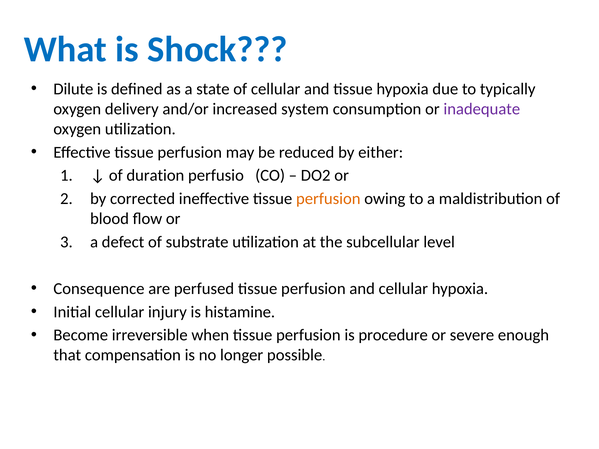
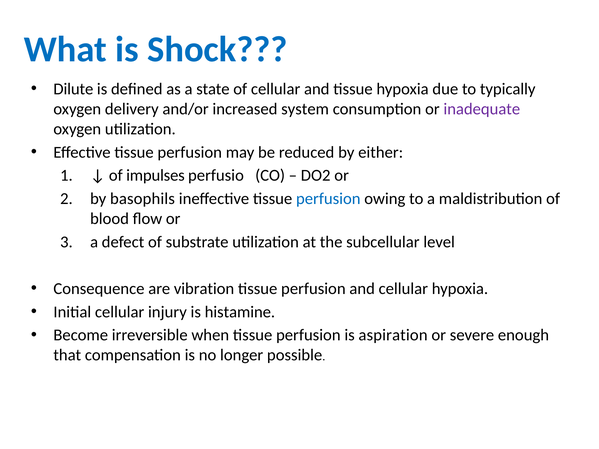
duration: duration -> impulses (155, 176)
corrected: corrected -> basophils (142, 199)
perfusion colour: orange -> blue (328, 199)
perfused: perfused -> vibration (204, 289)
procedure: procedure -> aspiration (393, 335)
